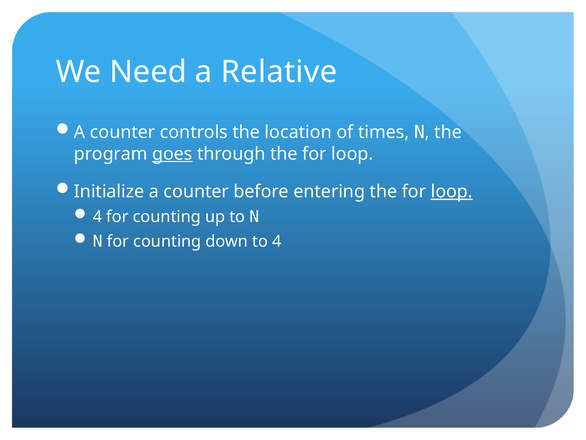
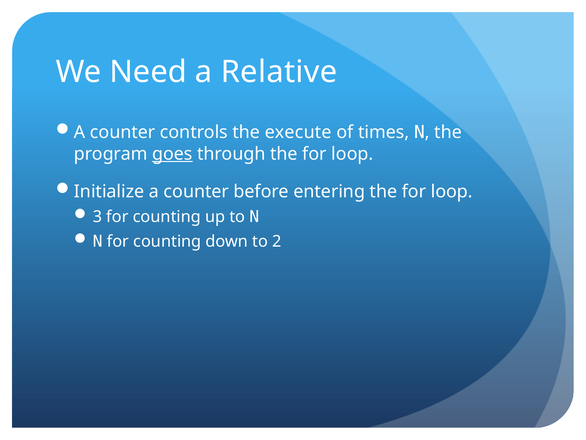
location: location -> execute (298, 132)
loop underline: present -> none (452, 191)
4: 4 -> 3 (97, 217)
to 4: 4 -> 2 (277, 241)
